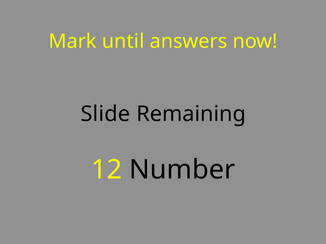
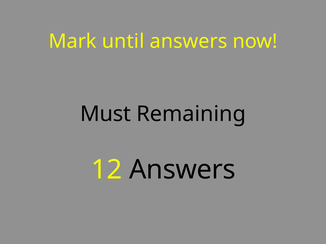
Slide: Slide -> Must (106, 114)
12 Number: Number -> Answers (182, 170)
